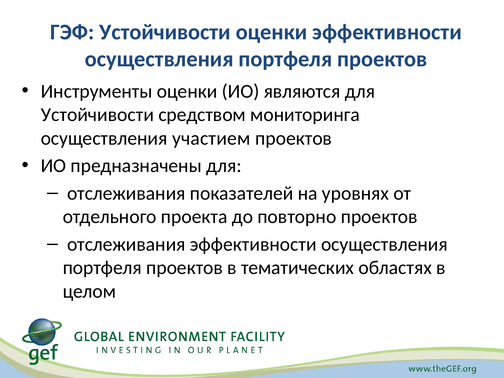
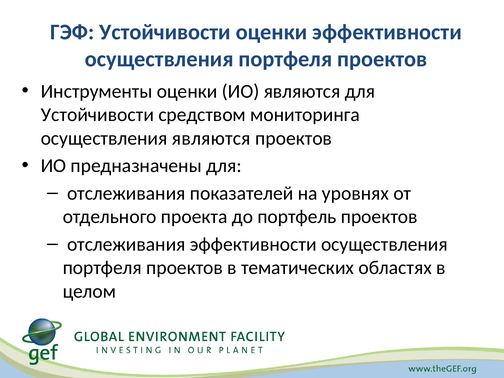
осуществления участием: участием -> являются (211, 138)
повторно: повторно -> портфель (297, 217)
